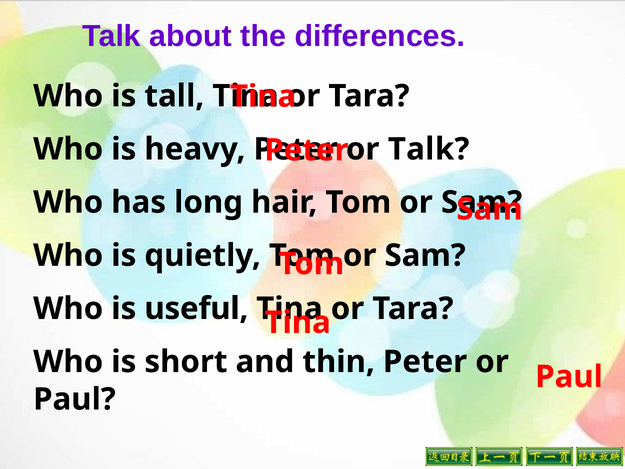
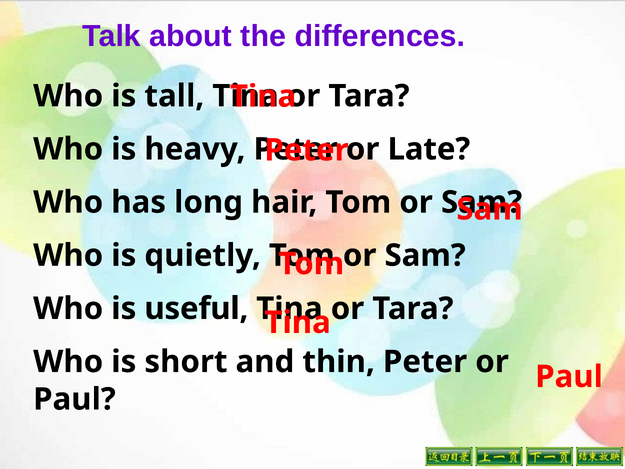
or Talk: Talk -> Late (429, 149)
